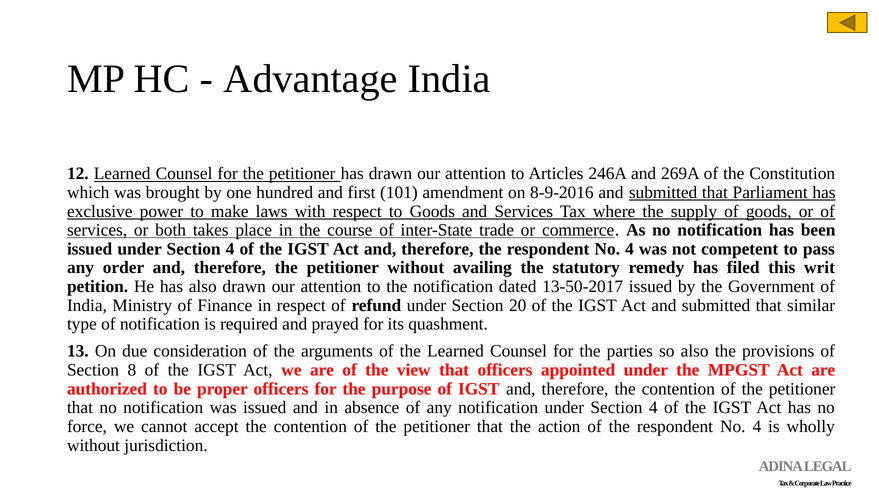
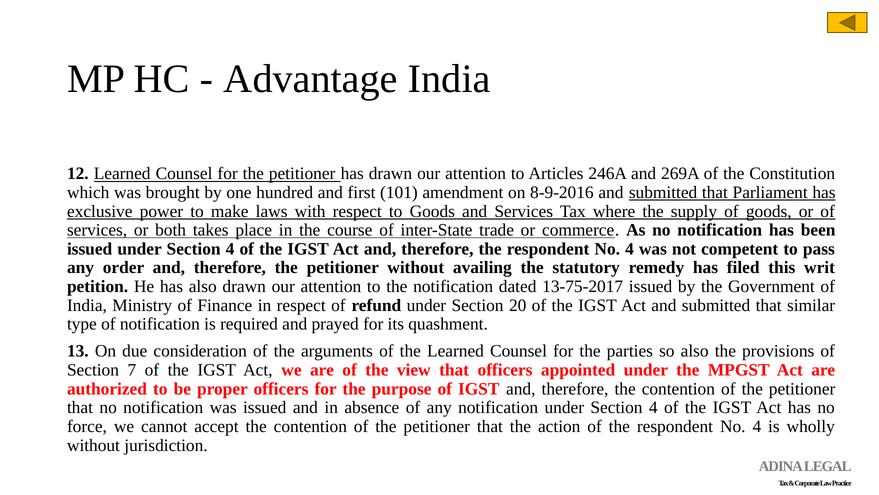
13-50-2017: 13-50-2017 -> 13-75-2017 (583, 286)
8: 8 -> 7 (132, 370)
